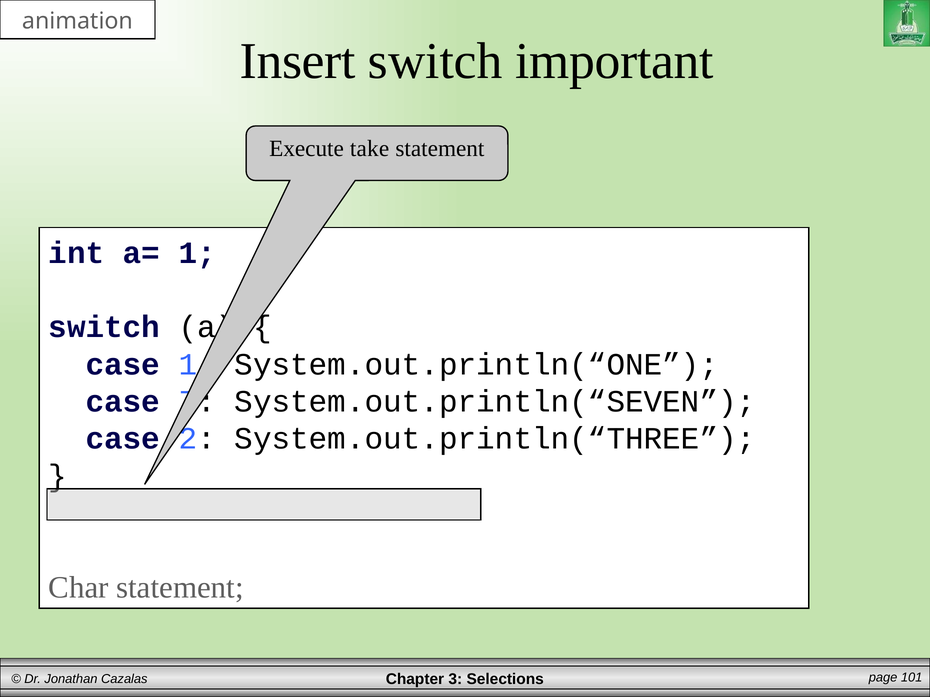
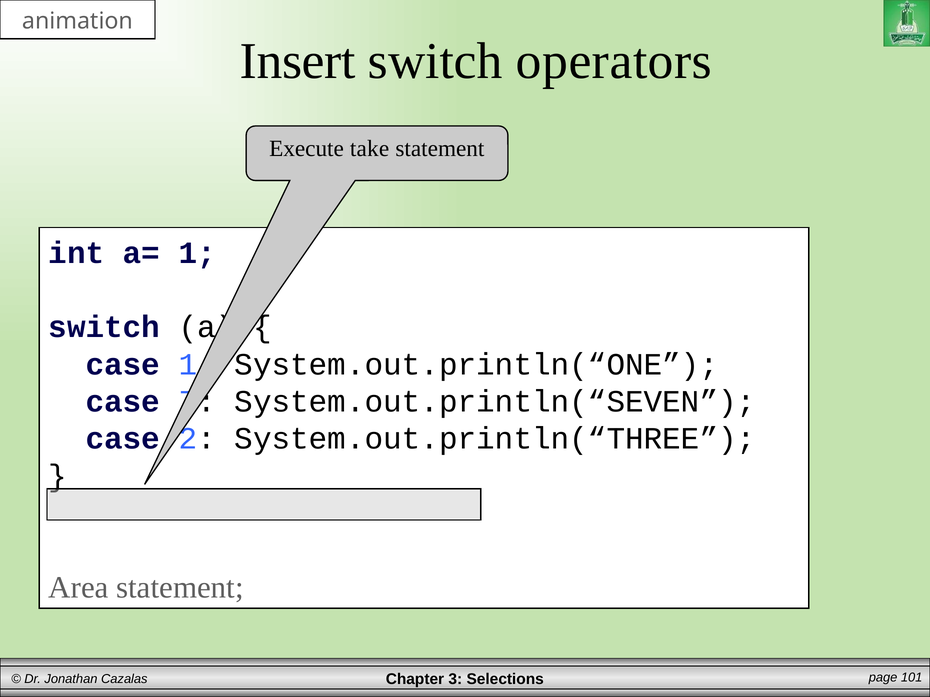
important: important -> operators (614, 61)
Char: Char -> Area (78, 588)
